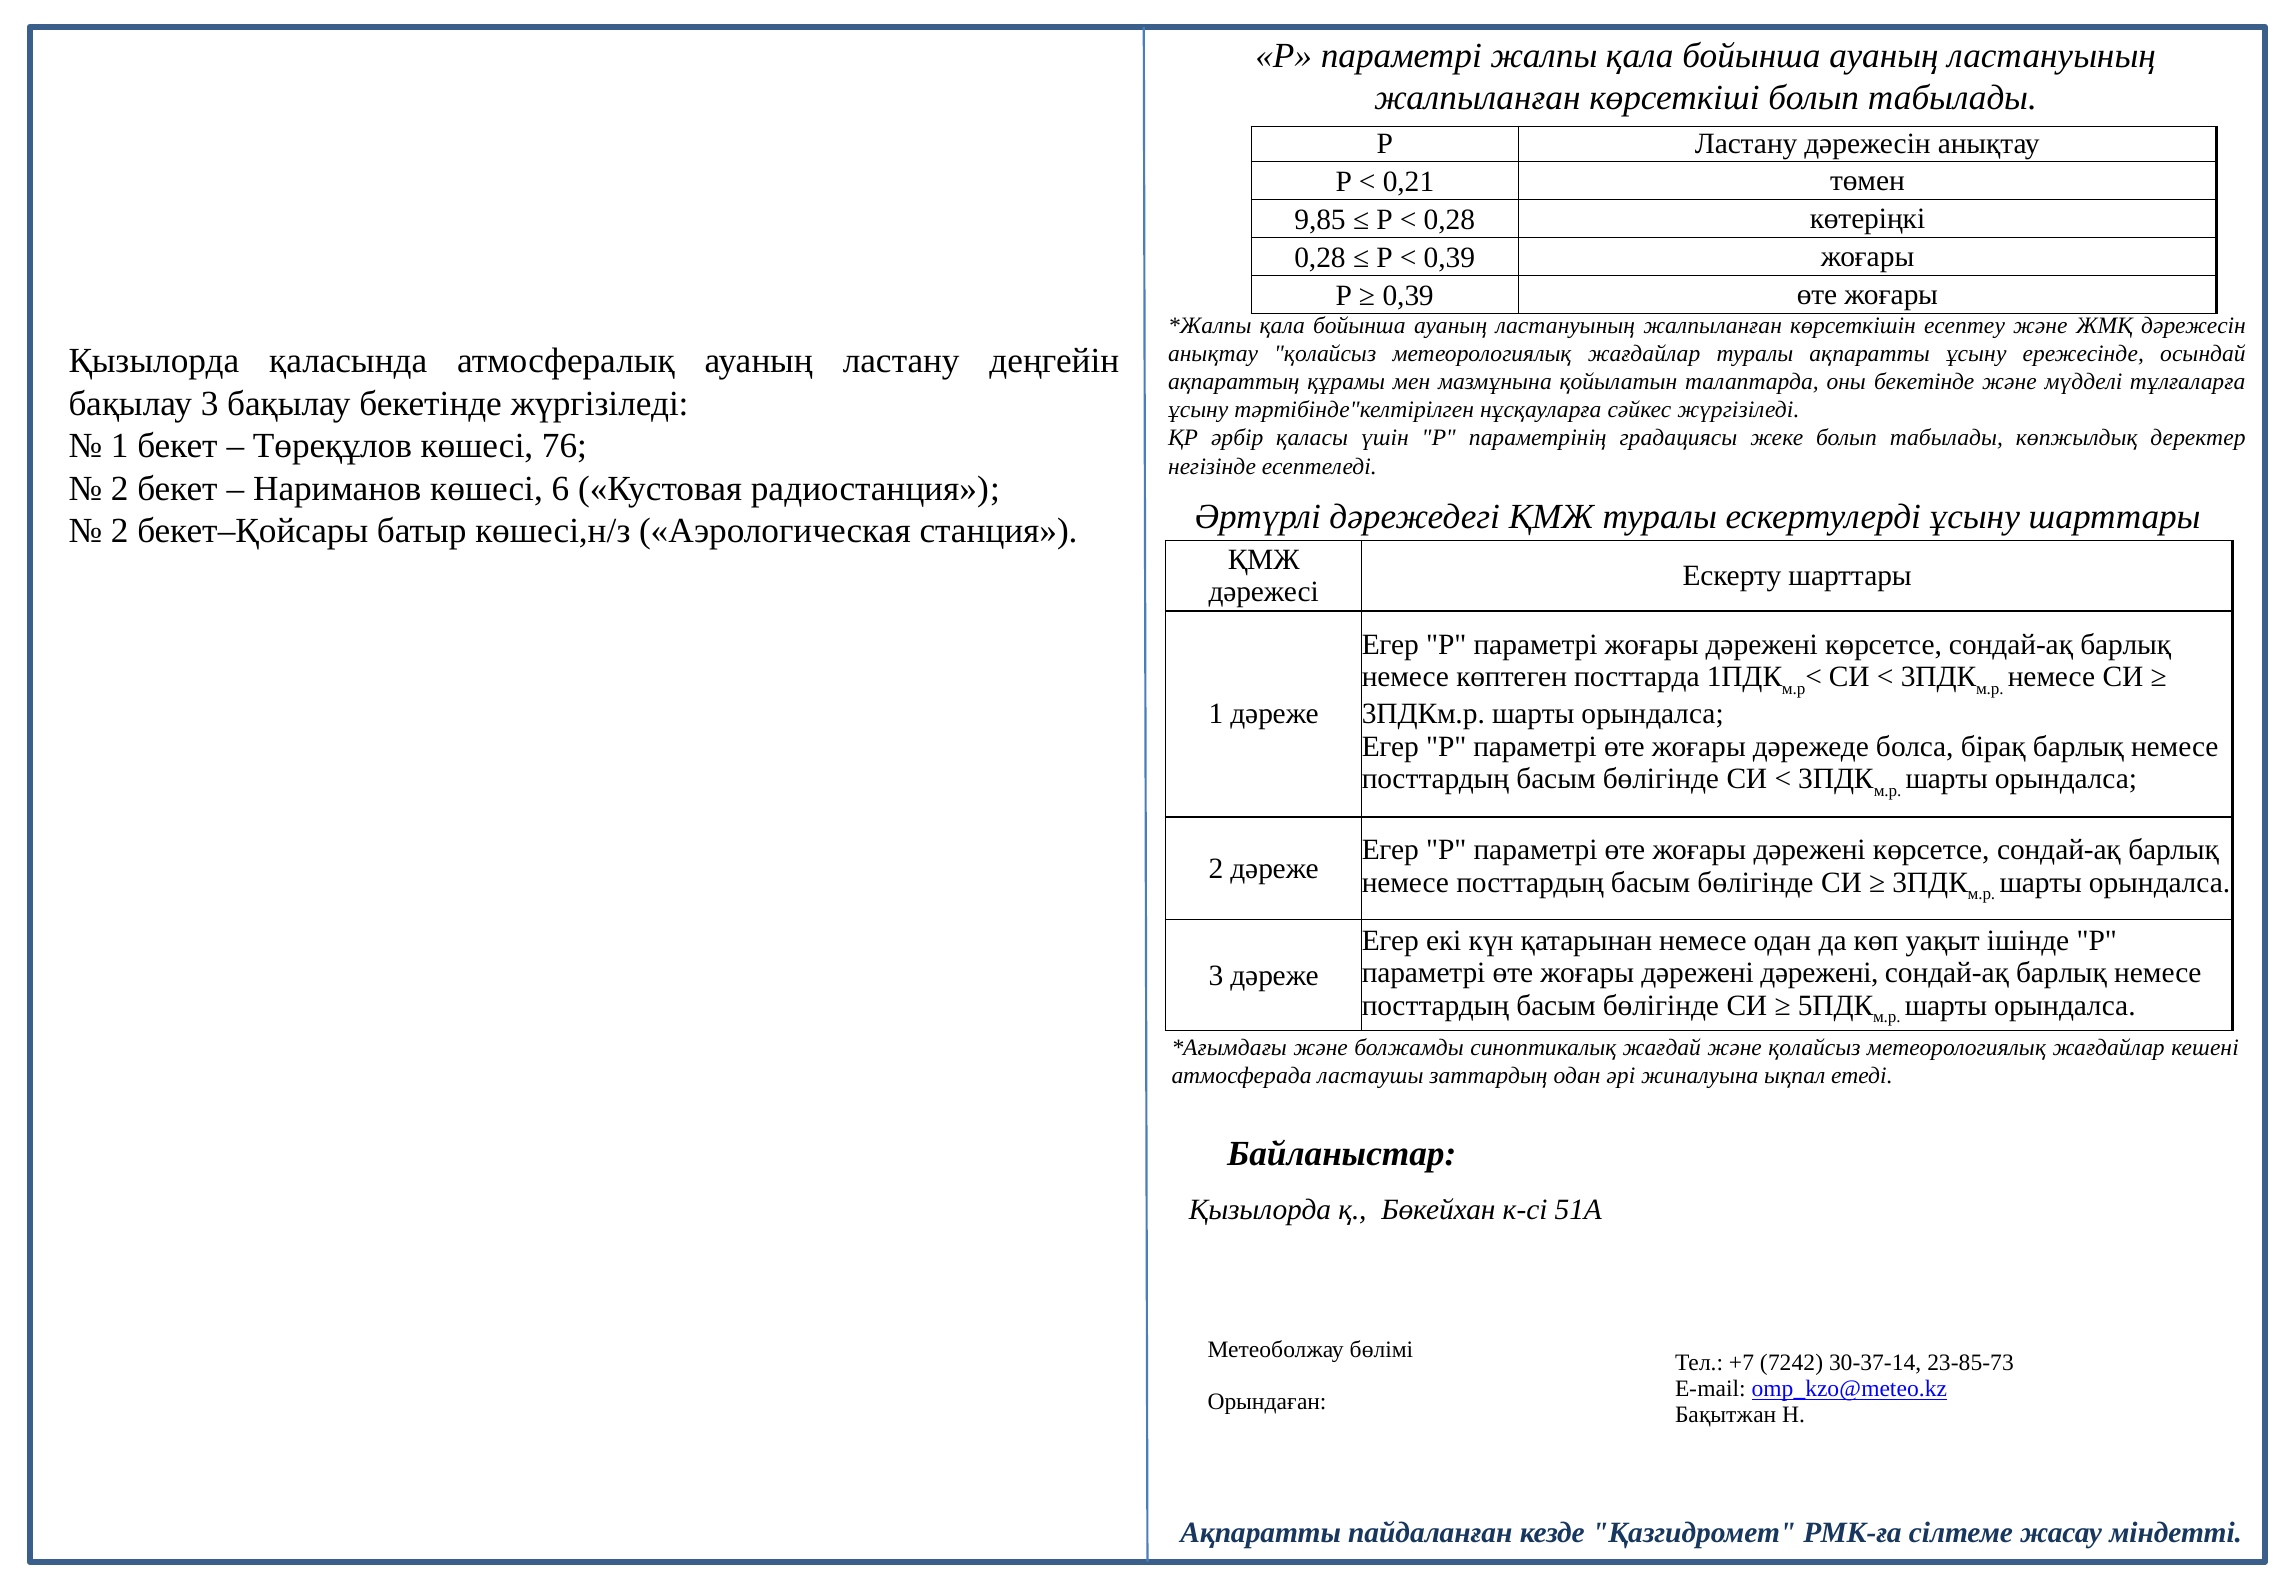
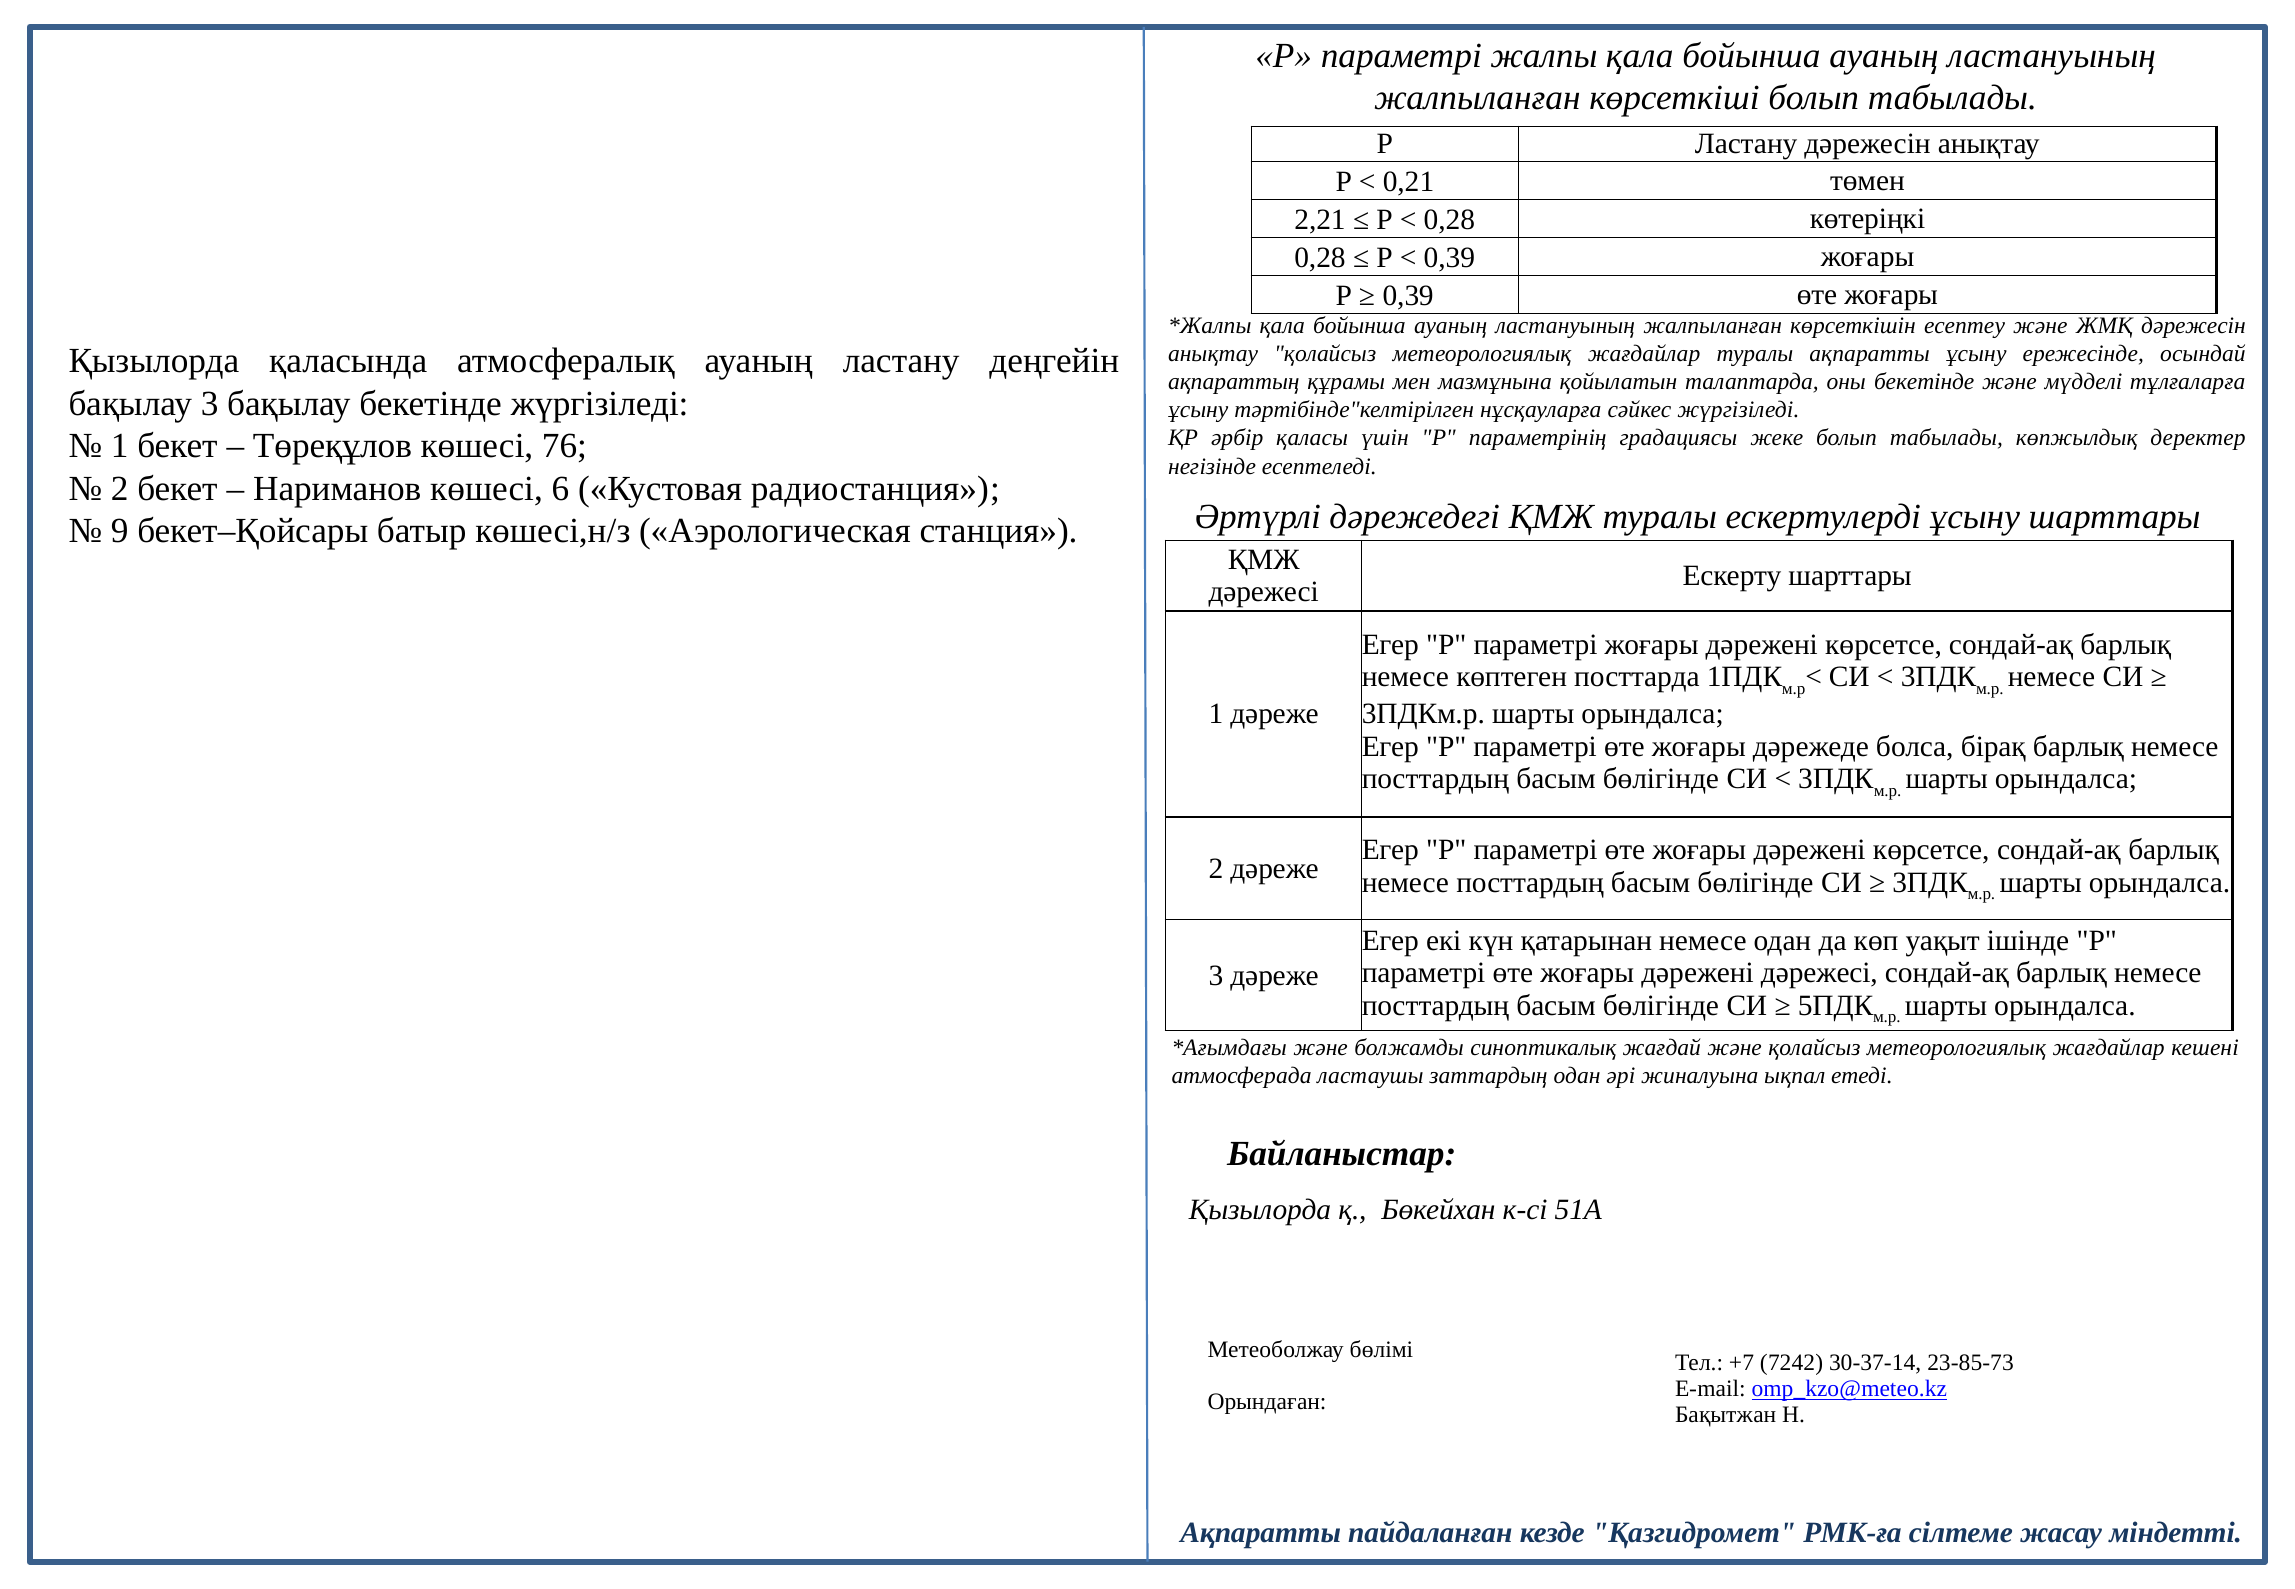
9,85: 9,85 -> 2,21 (1320, 220)
2: 2 -> 9 (120, 531)
дәрежені дәрежені: дәрежені -> дәрежесі (1819, 973)
